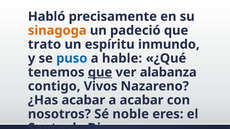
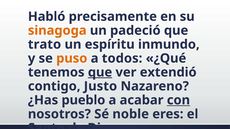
puso colour: blue -> orange (72, 58)
hable: hable -> todos (122, 58)
alabanza: alabanza -> extendió (168, 72)
Vivos: Vivos -> Justo (100, 86)
¿Has acabar: acabar -> pueblo (83, 100)
con underline: none -> present (178, 100)
